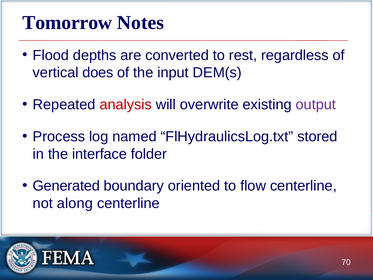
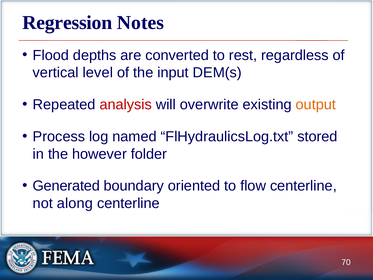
Tomorrow: Tomorrow -> Regression (67, 23)
does: does -> level (98, 73)
output colour: purple -> orange (316, 105)
interface: interface -> however (99, 154)
